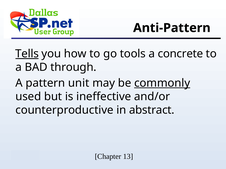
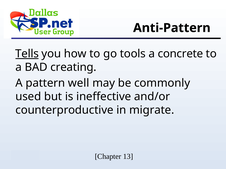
through: through -> creating (73, 67)
unit: unit -> well (79, 83)
commonly underline: present -> none (162, 83)
abstract: abstract -> migrate (152, 110)
